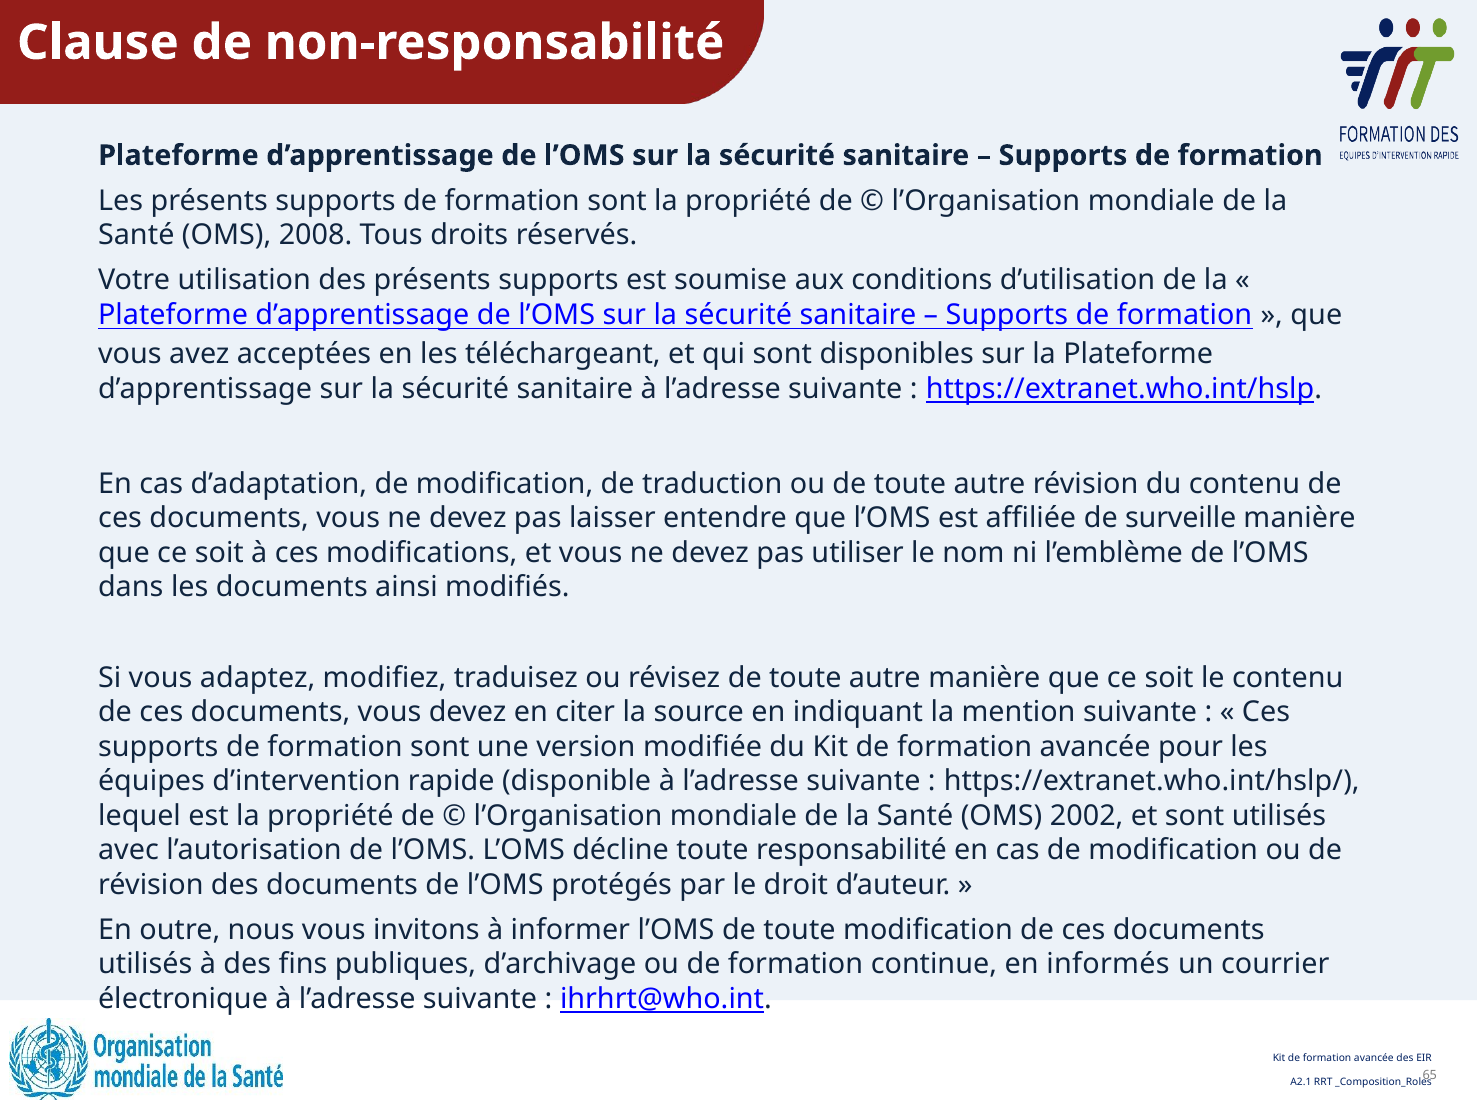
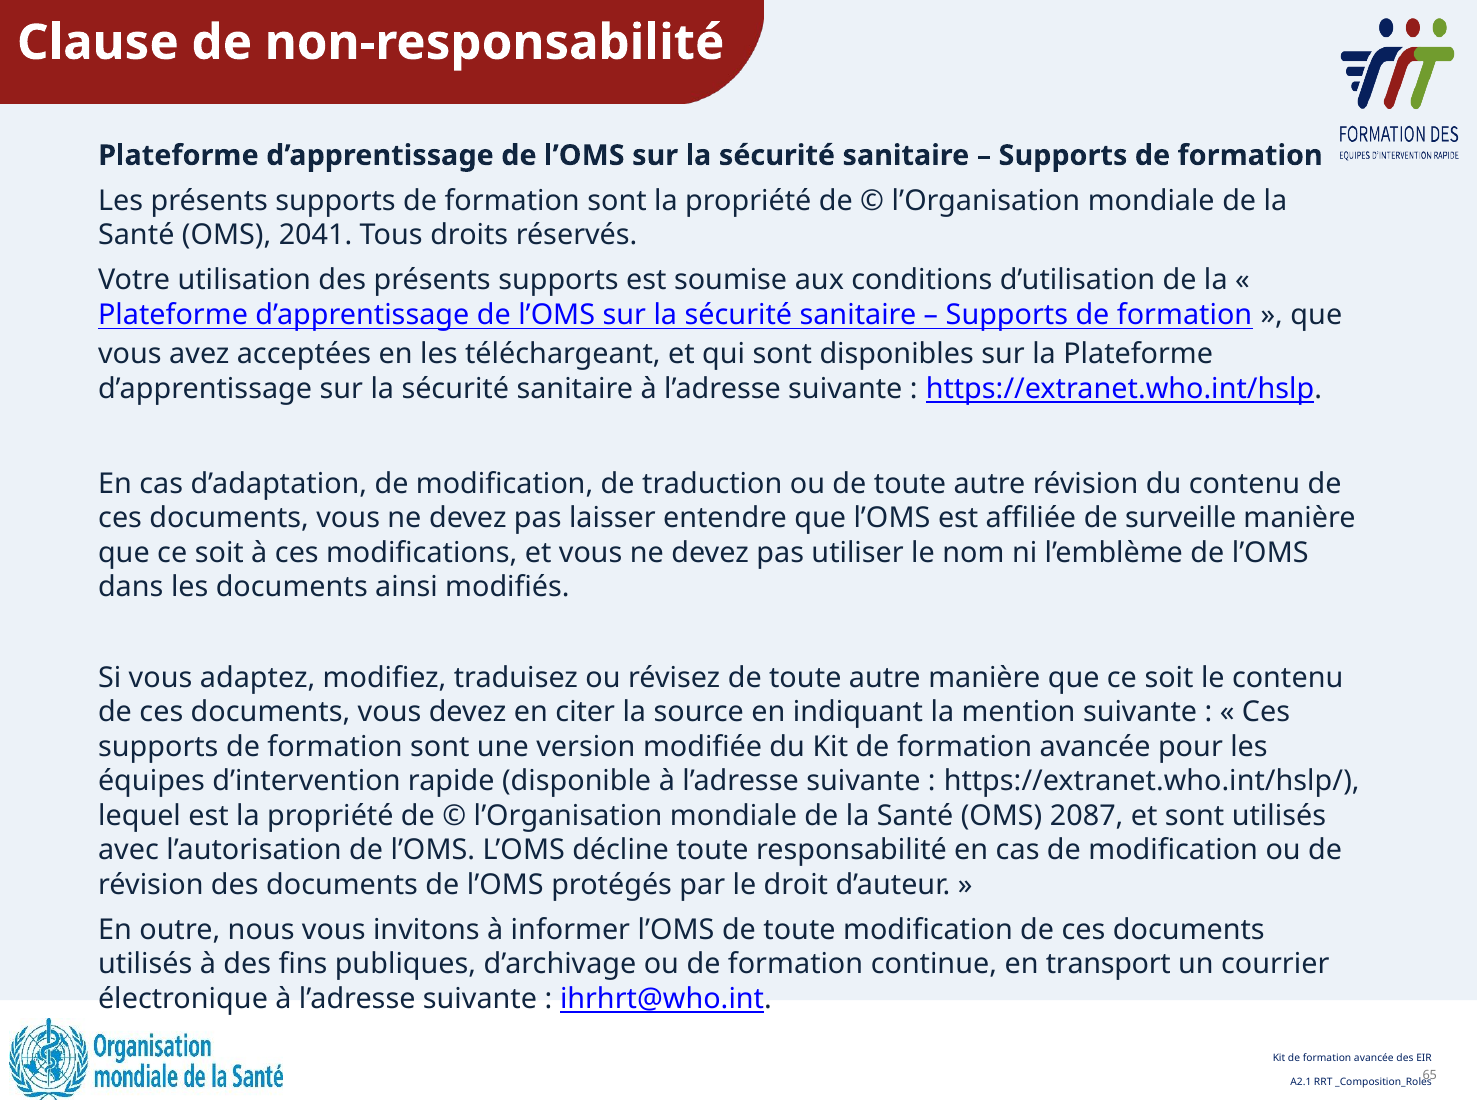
2008: 2008 -> 2041 (316, 235)
2002: 2002 -> 2087 (1087, 815)
informés: informés -> transport (1108, 964)
